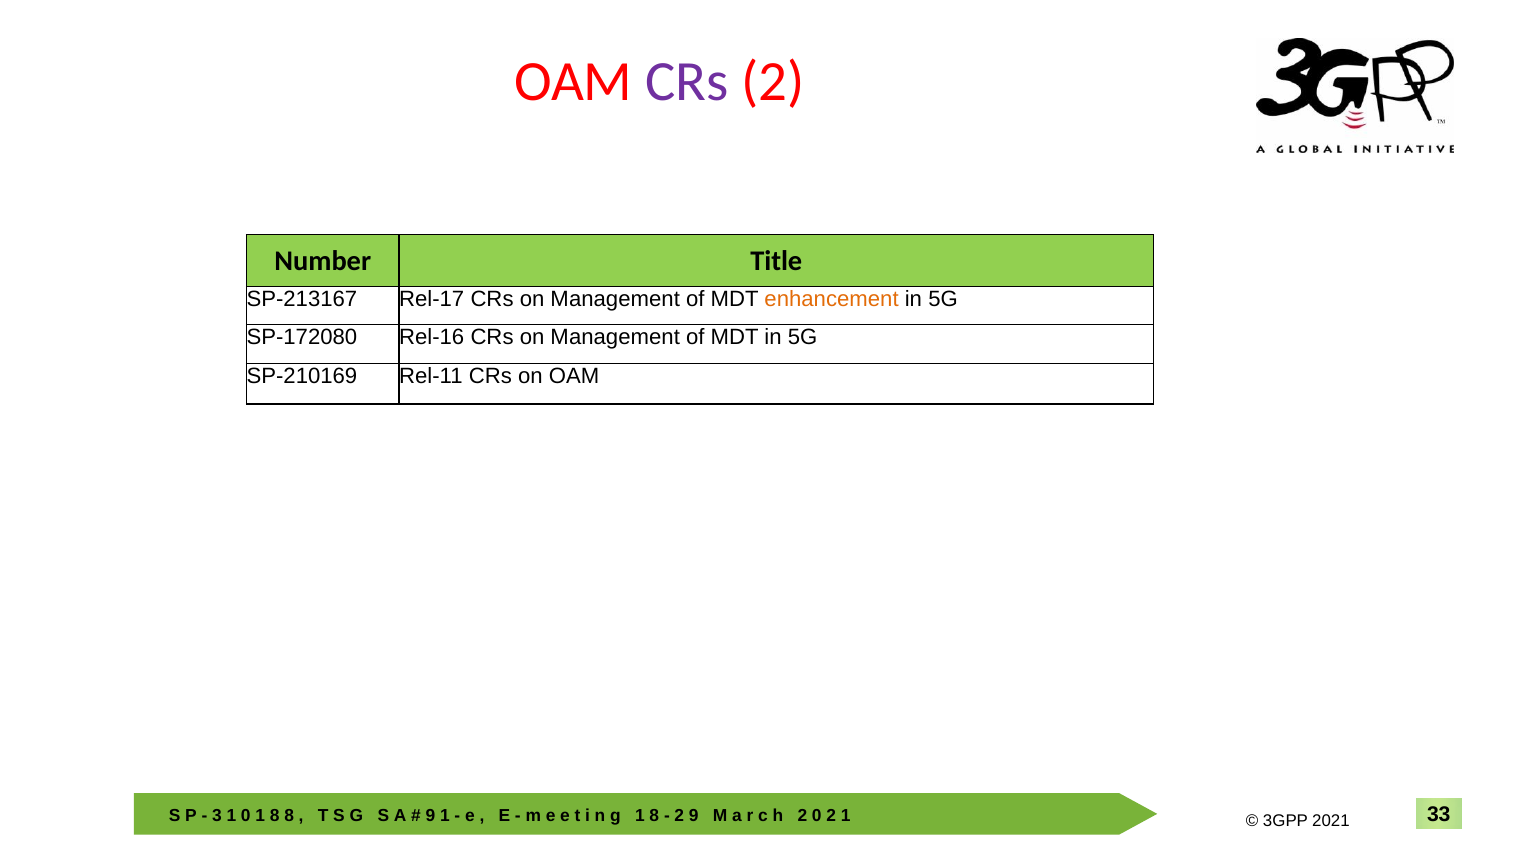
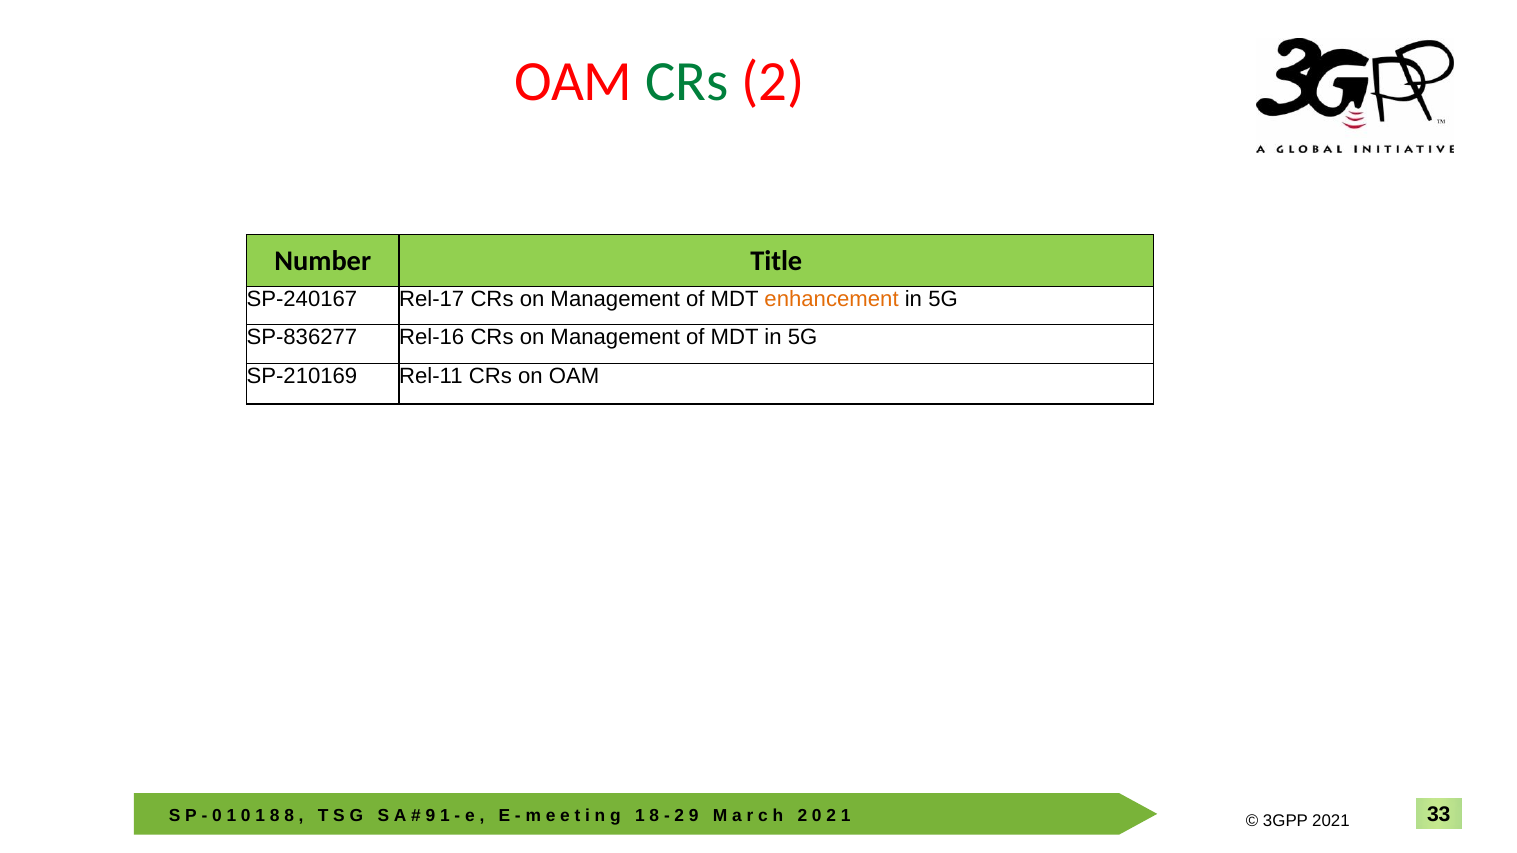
CRs colour: purple -> green (687, 82)
SP-213167: SP-213167 -> SP-240167 (302, 299)
SP-172080: SP-172080 -> SP-836277 (302, 337)
3: 3 -> 0 (217, 816)
